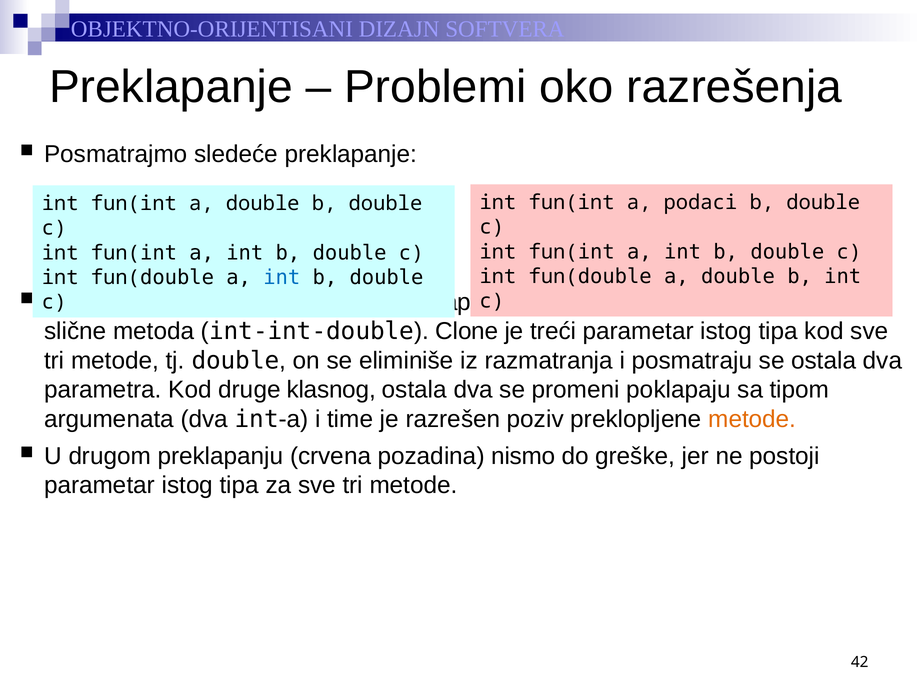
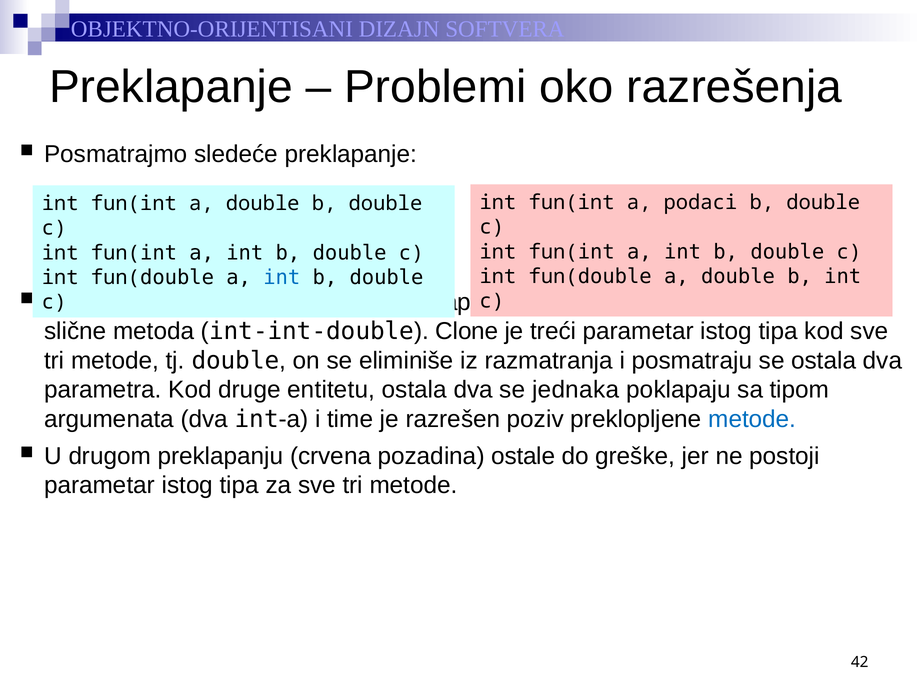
klasnog: klasnog -> entitetu (331, 390)
promeni: promeni -> jednaka (576, 390)
metode colour: orange -> blue (752, 419)
nismo: nismo -> ostale (523, 456)
